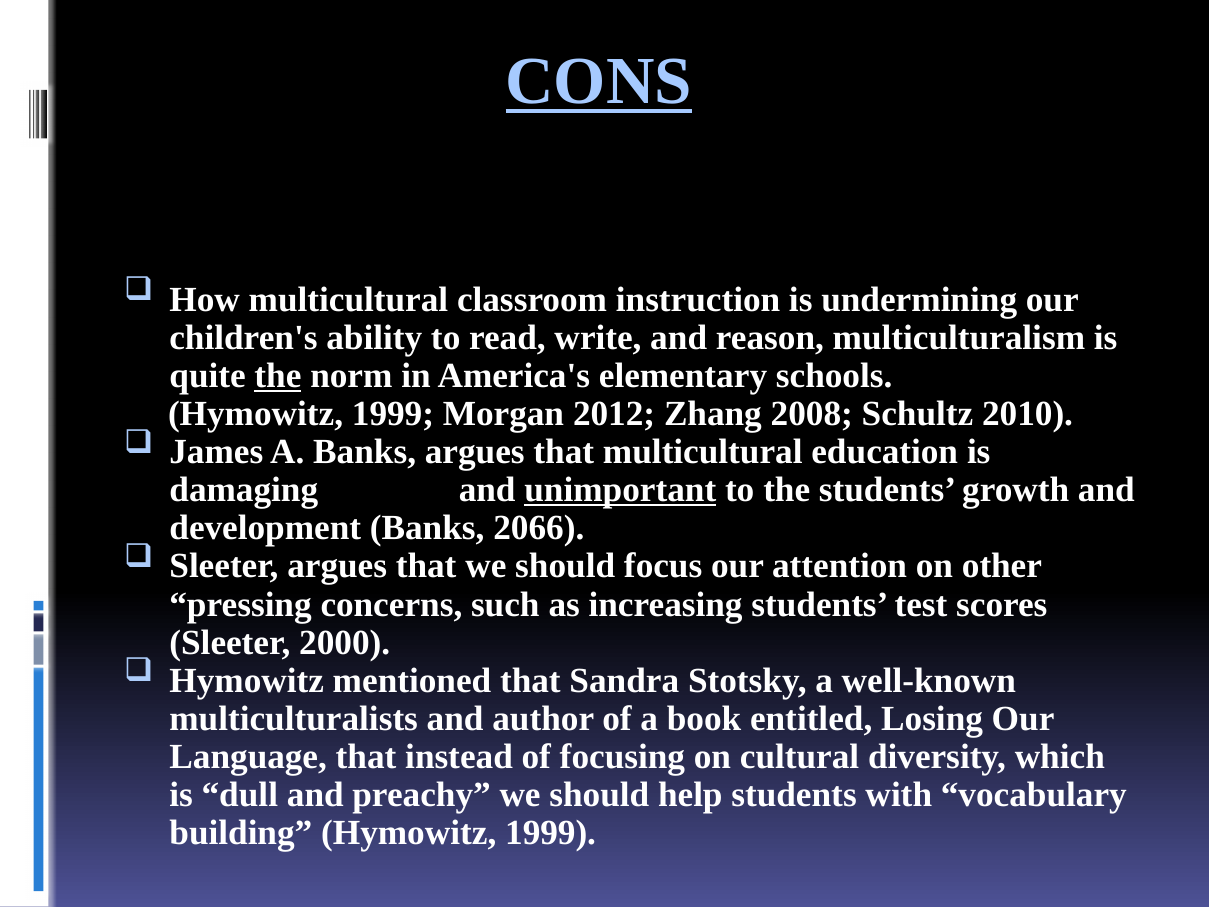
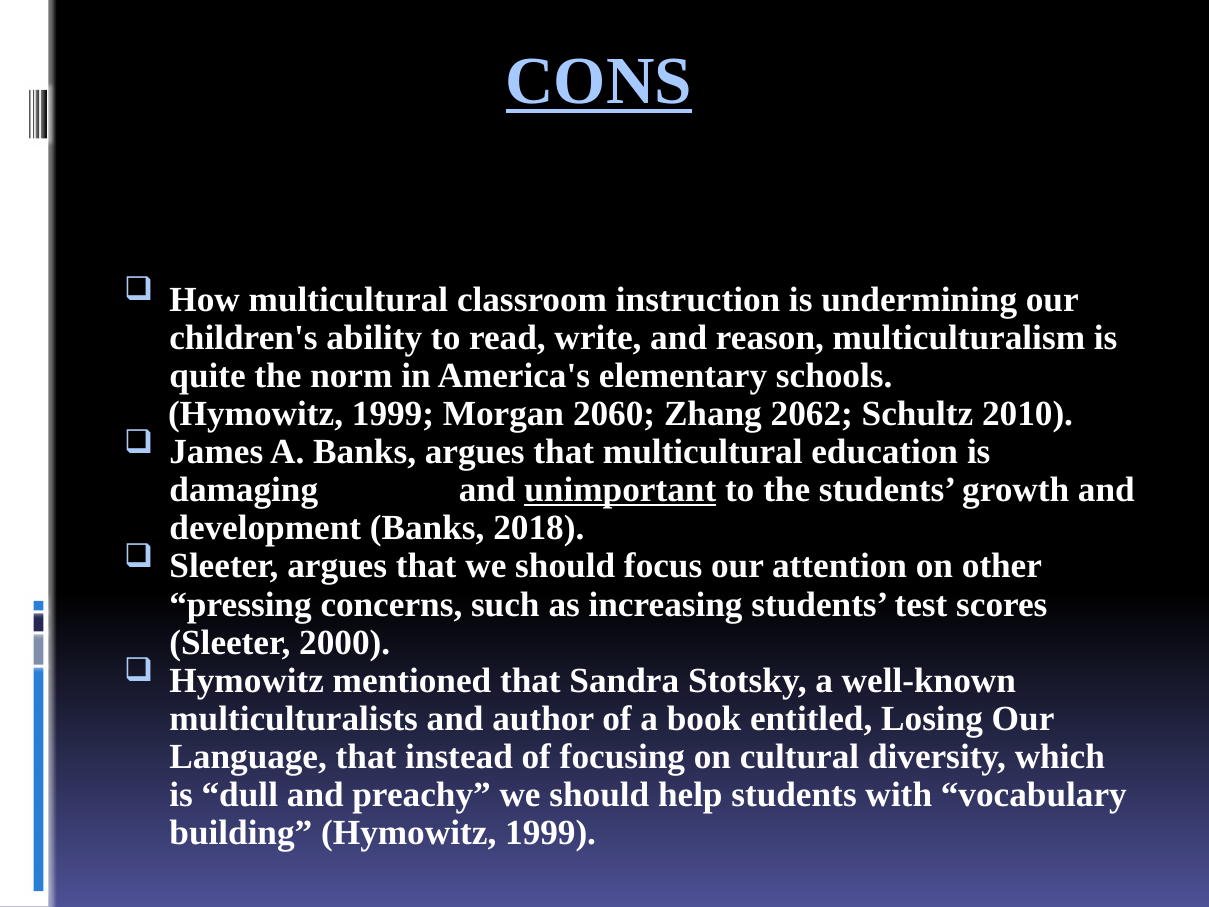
the underline: present -> none (278, 376)
2012: 2012 -> 2060 (614, 414)
2008: 2008 -> 2062 (812, 414)
2066: 2066 -> 2018 (539, 528)
